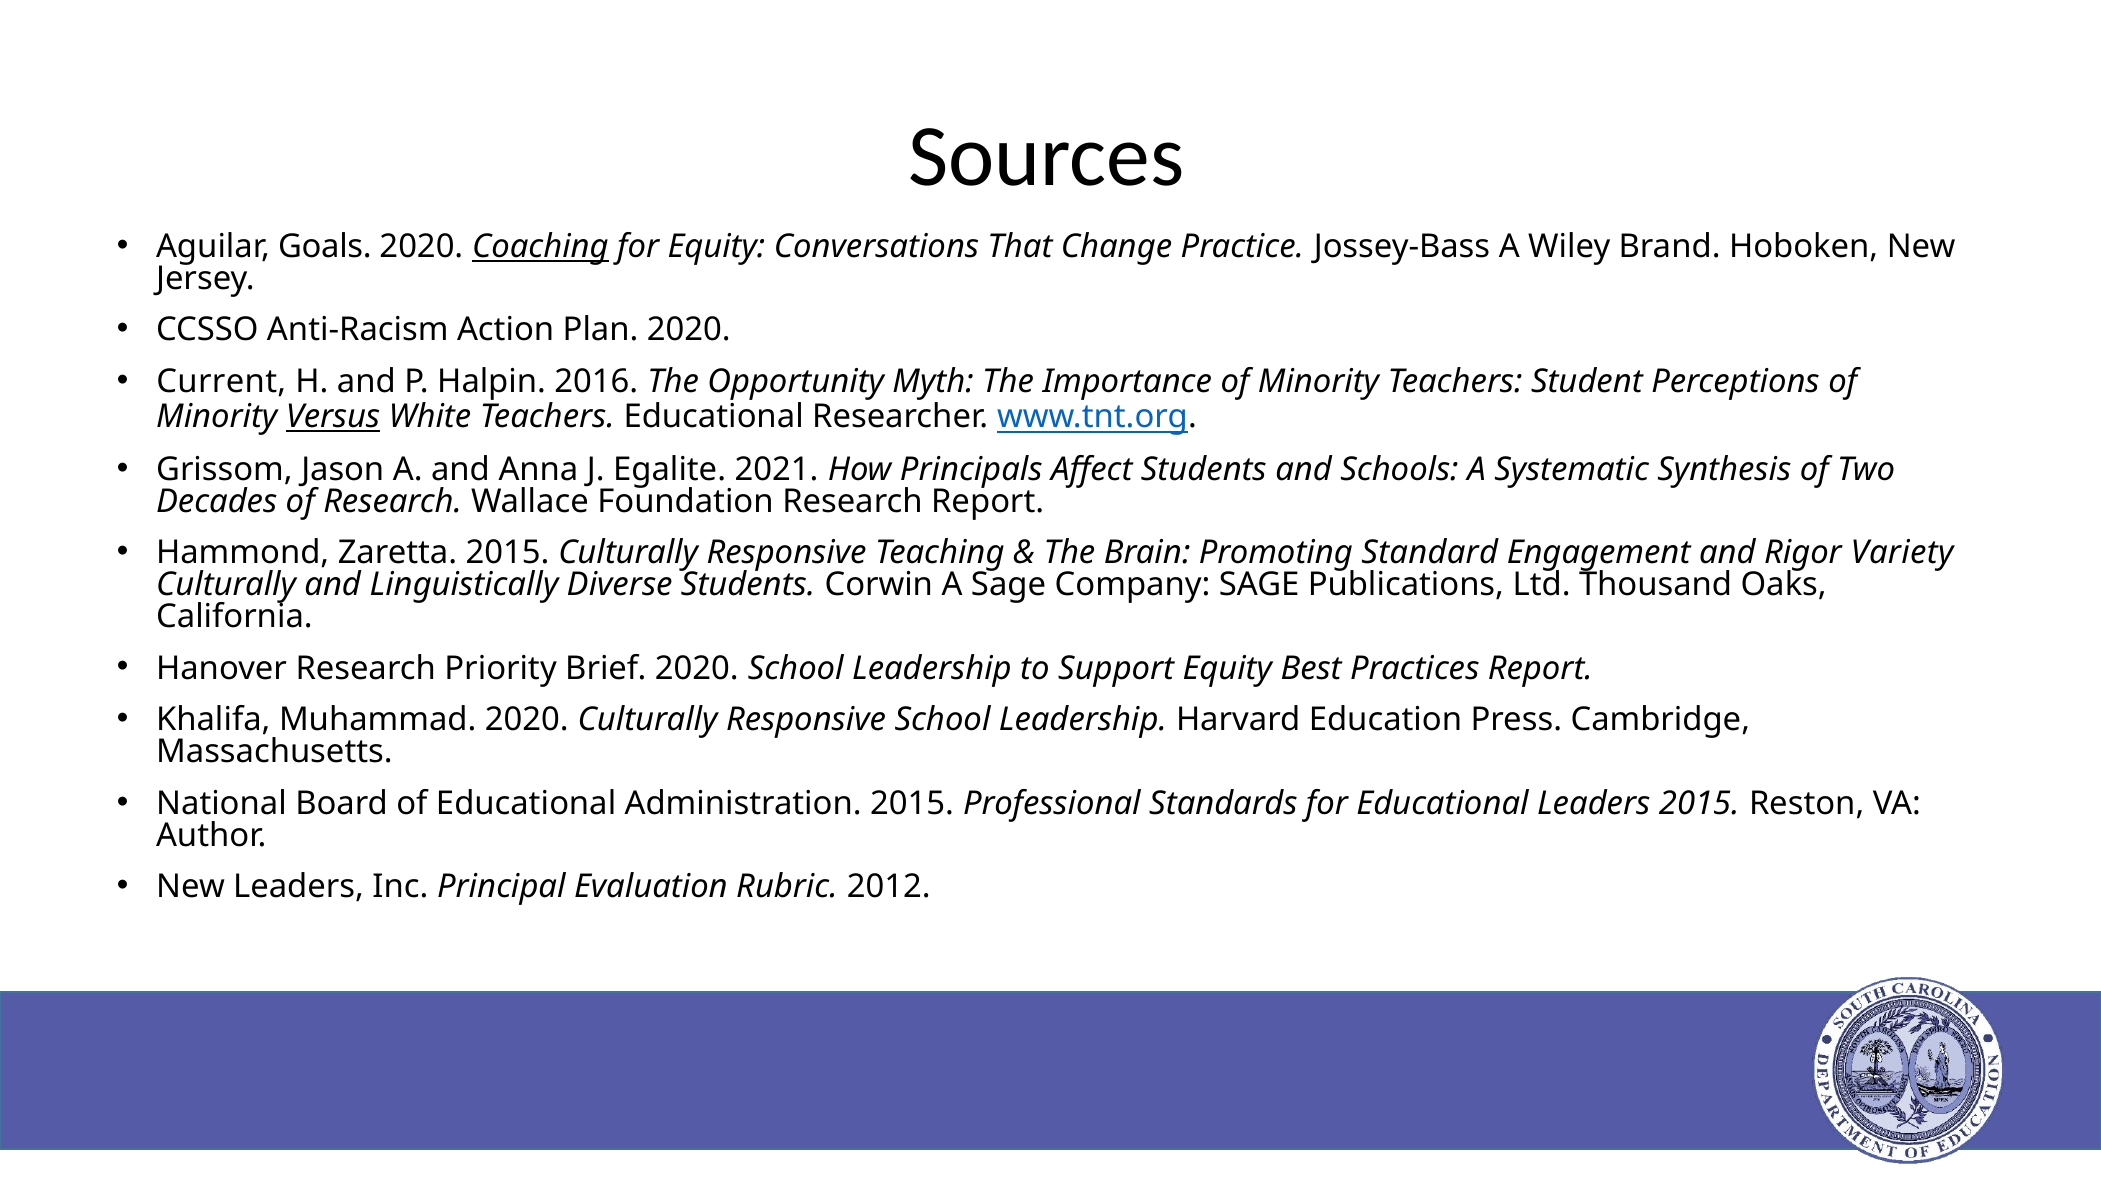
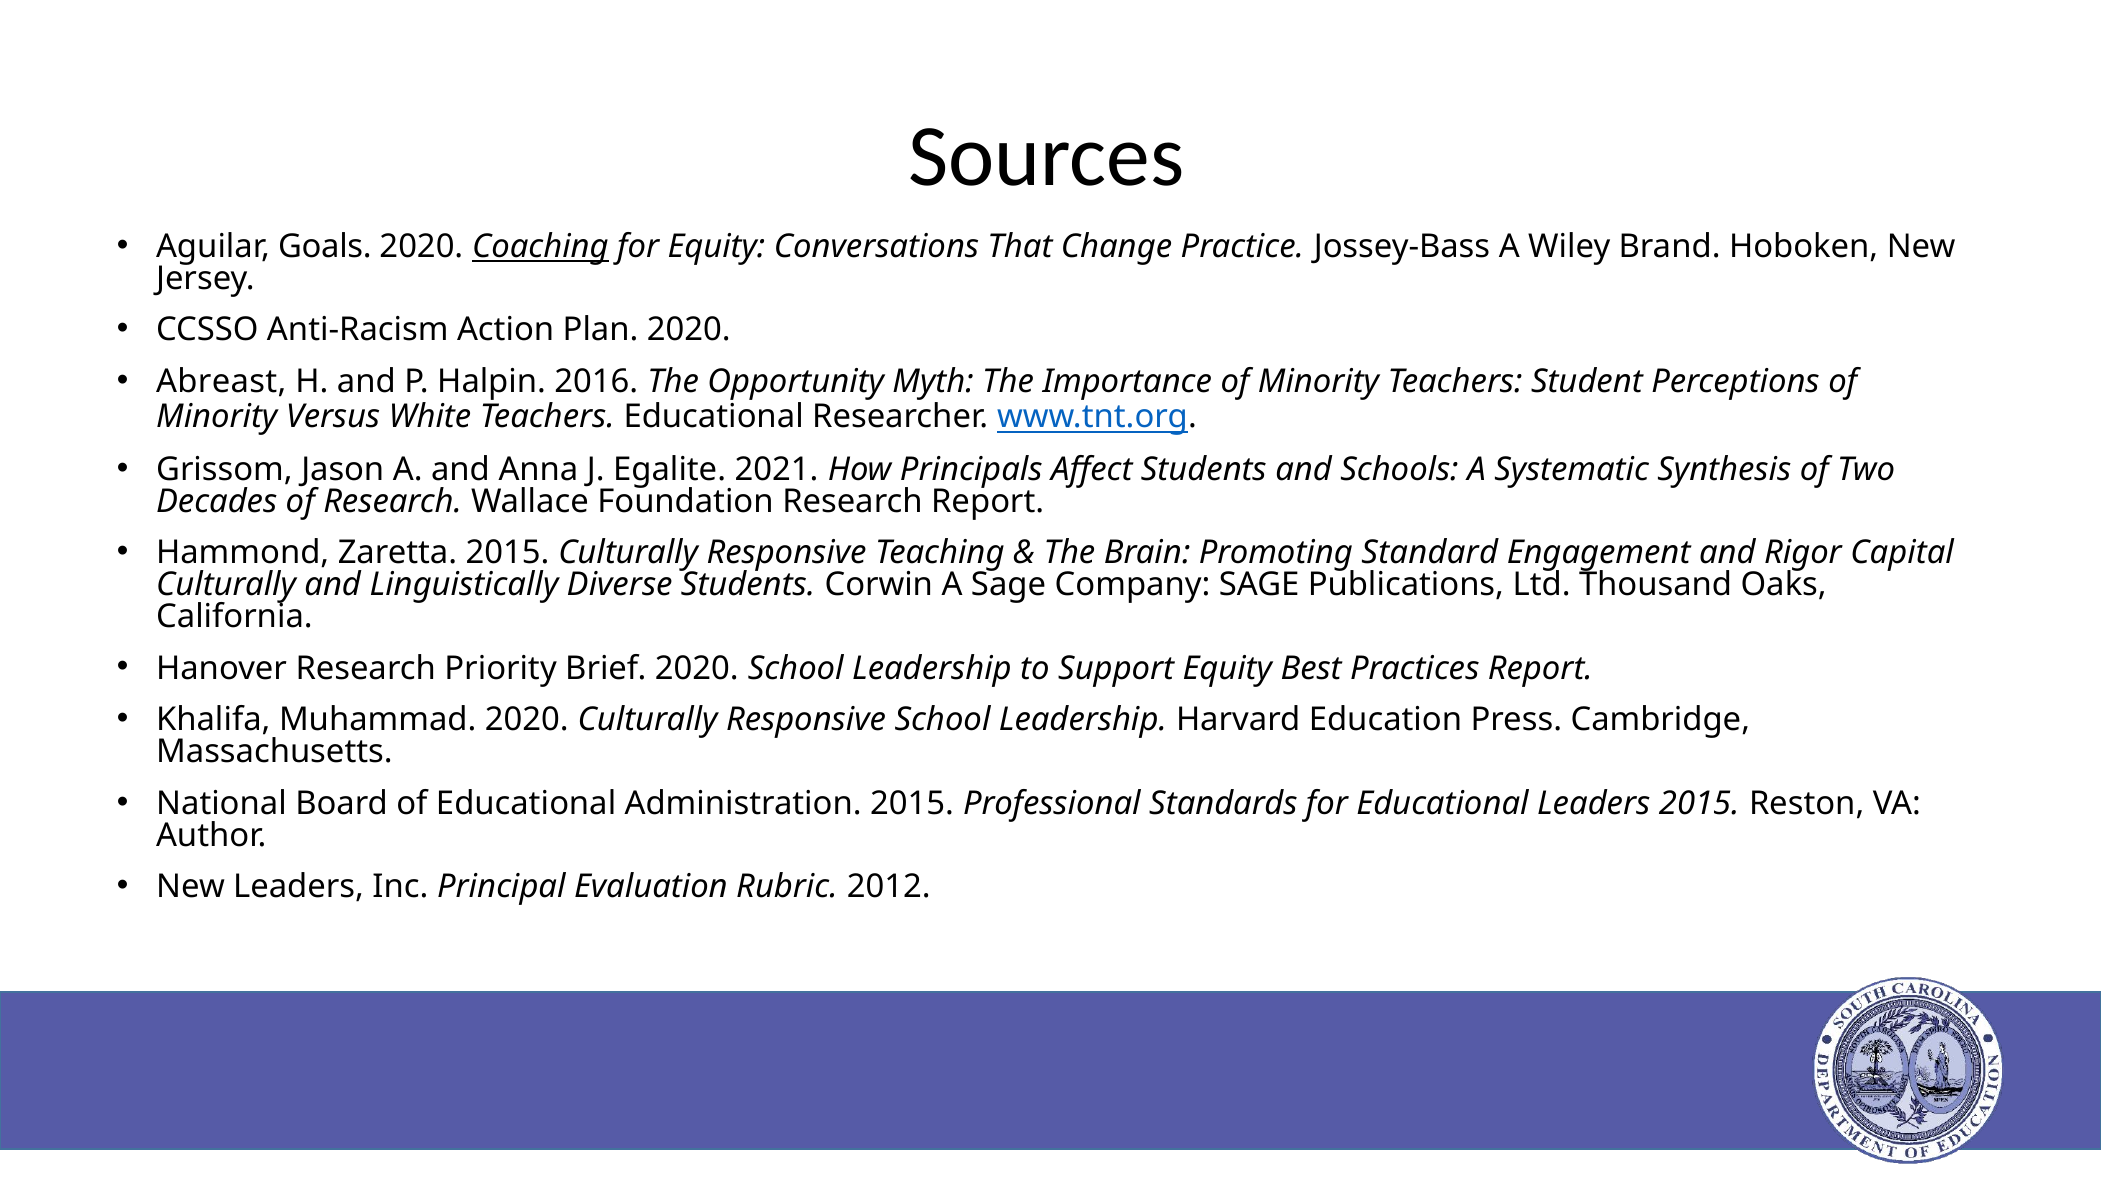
Current: Current -> Abreast (221, 381)
Versus underline: present -> none (333, 417)
Variety: Variety -> Capital (1902, 553)
